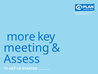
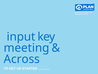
more: more -> input (21, 36)
Assess: Assess -> Across (22, 59)
